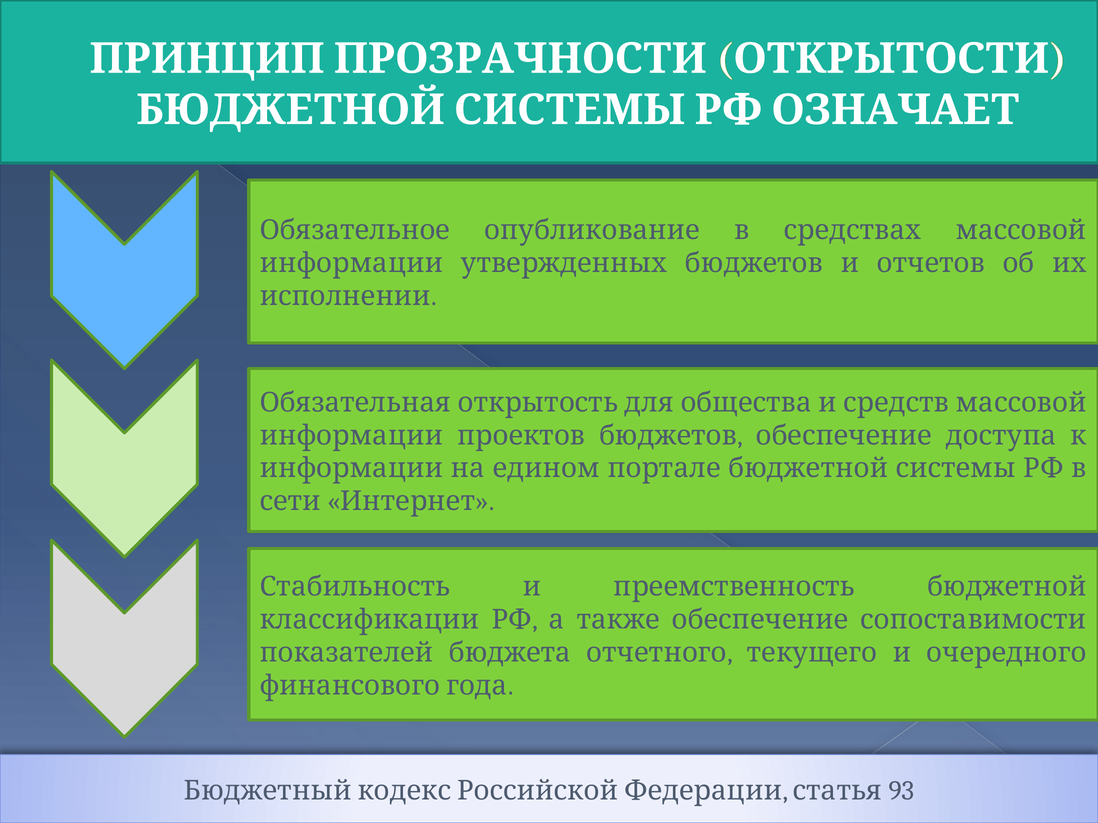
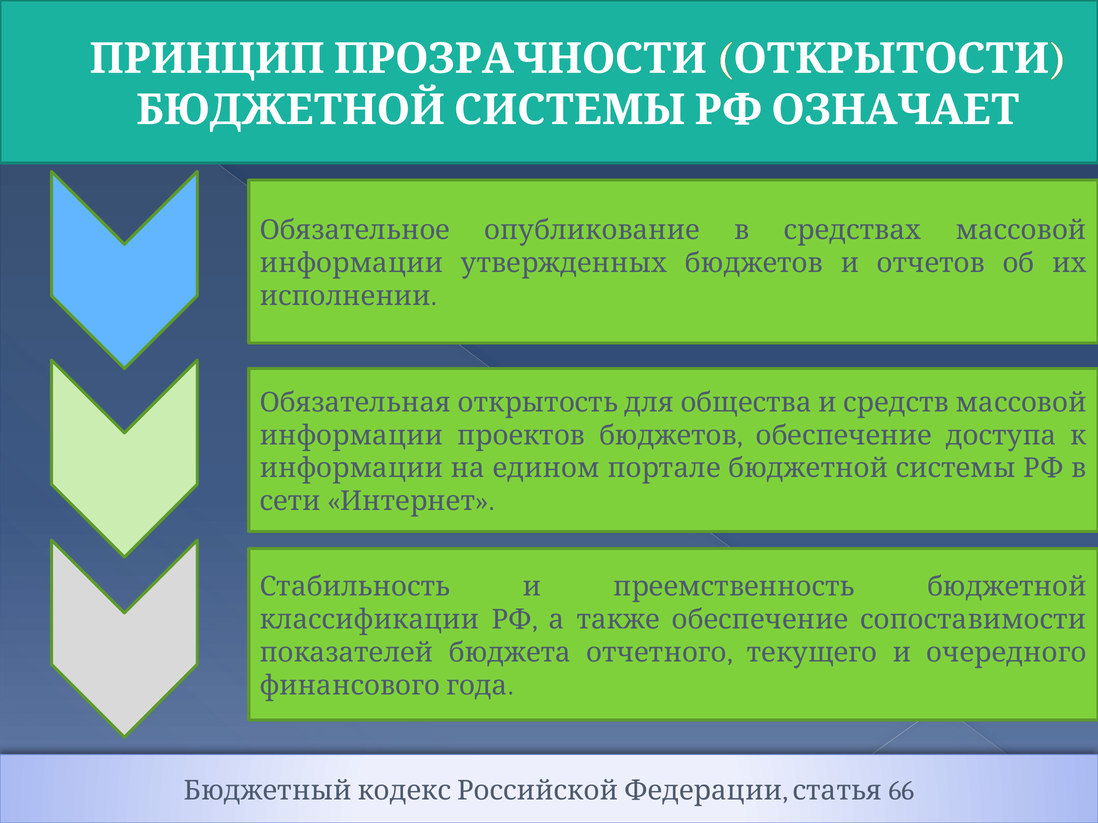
93: 93 -> 66 (901, 791)
